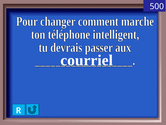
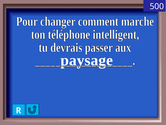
courriel: courriel -> paysage (87, 60)
